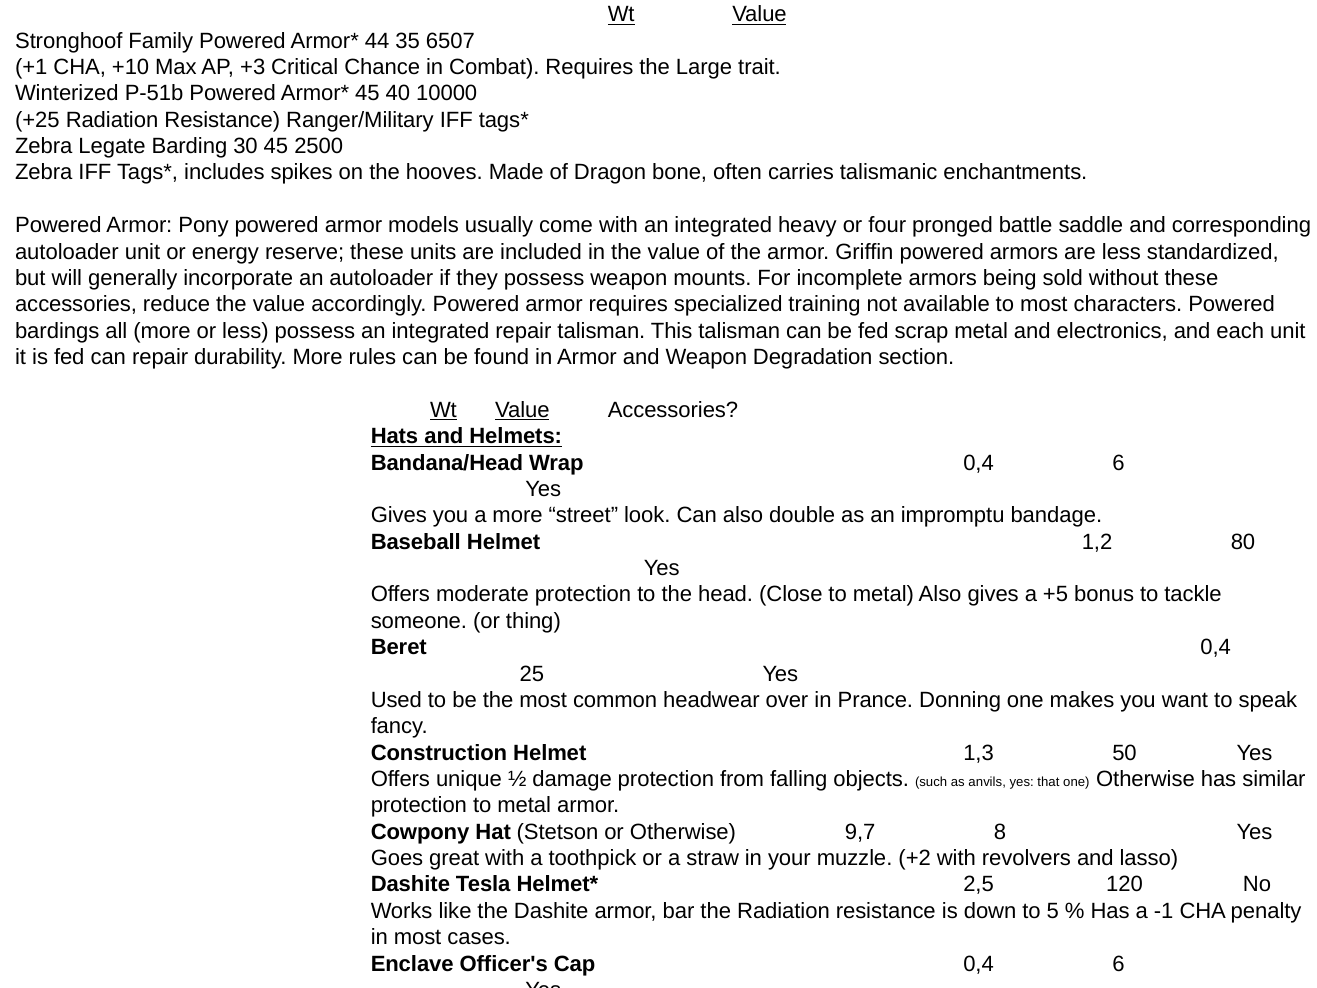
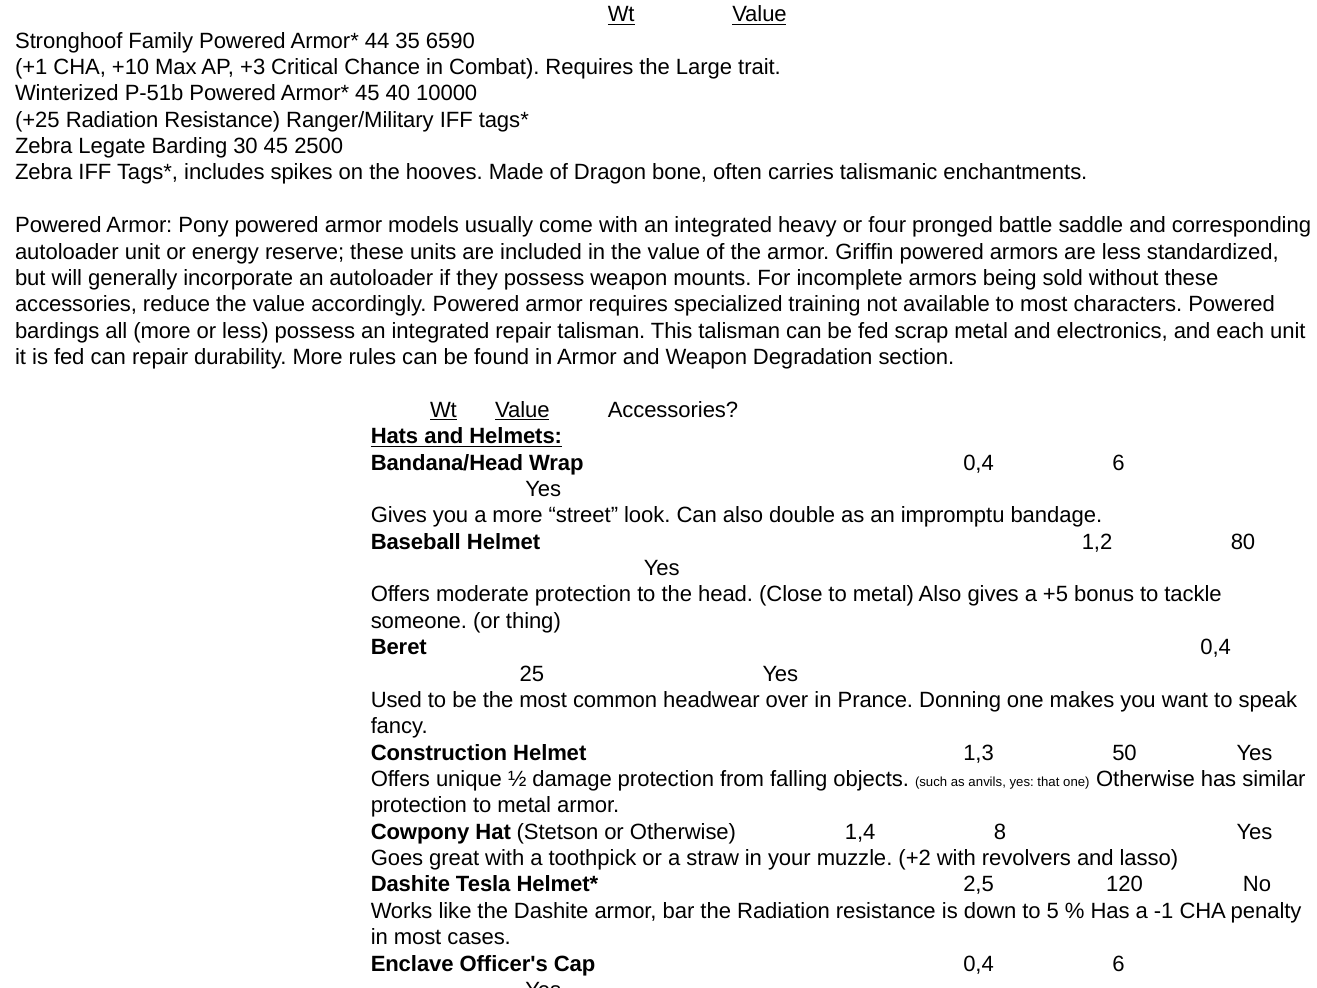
6507: 6507 -> 6590 (450, 41)
9,7: 9,7 -> 1,4 (860, 832)
